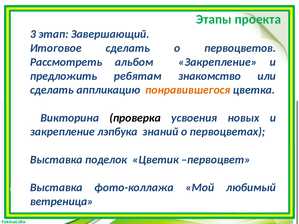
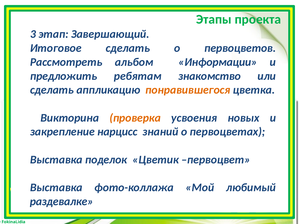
альбом Закрепление: Закрепление -> Информации (218, 62)
проверка colour: black -> orange (135, 118)
лэпбука: лэпбука -> нарцисс (117, 132)
ветреница: ветреница -> раздевалке (62, 202)
